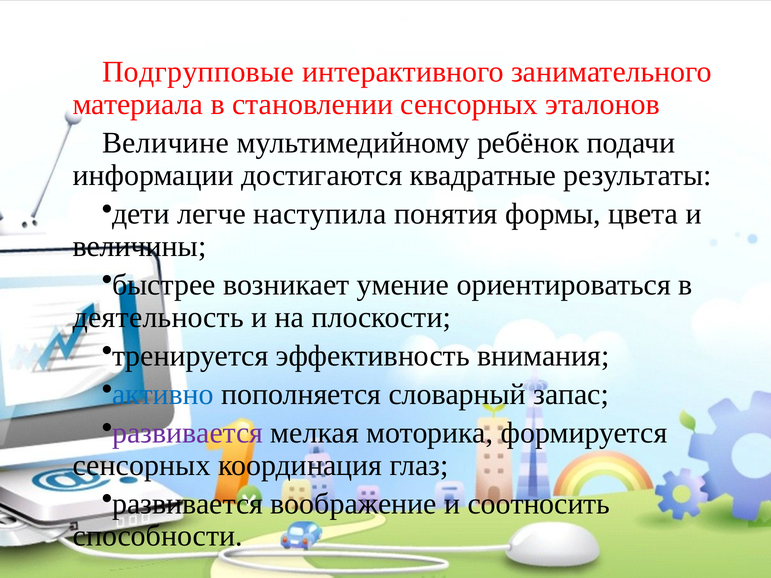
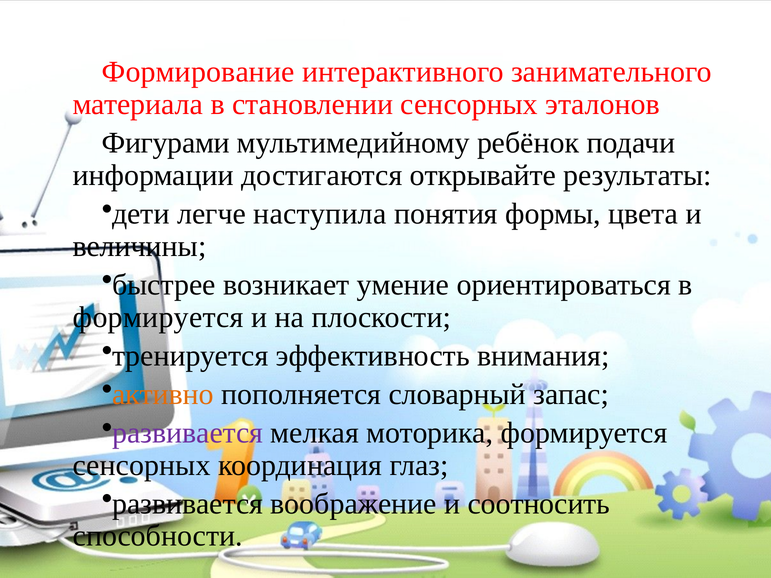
Подгрупповые: Подгрупповые -> Формирование (198, 72)
Величине: Величине -> Фигурами (166, 143)
квадратные: квадратные -> открывайте (483, 175)
деятельность: деятельность -> формируется (158, 317)
активно colour: blue -> orange (163, 394)
